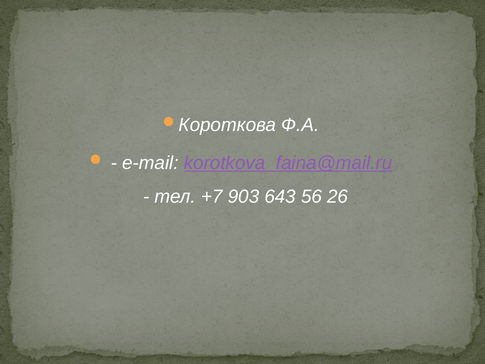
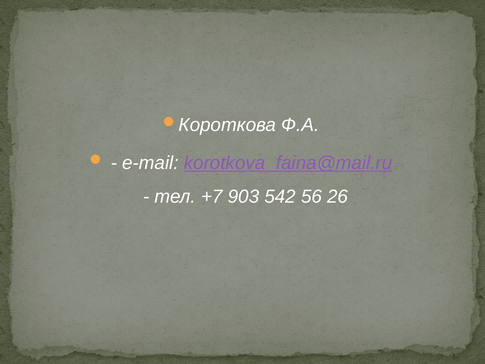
643: 643 -> 542 (280, 197)
